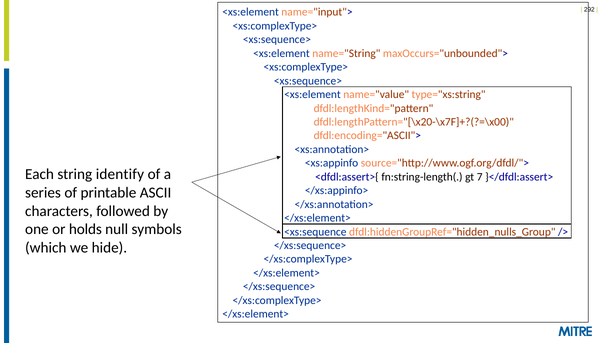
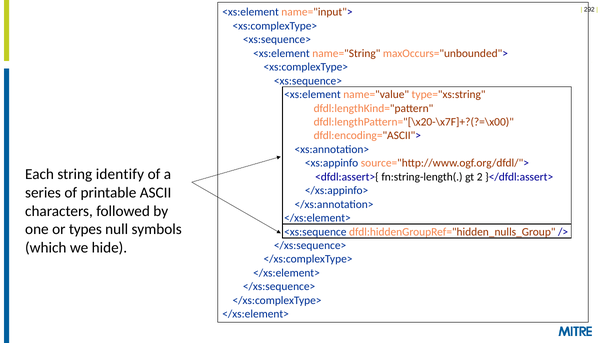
7: 7 -> 2 (480, 177)
holds: holds -> types (85, 229)
